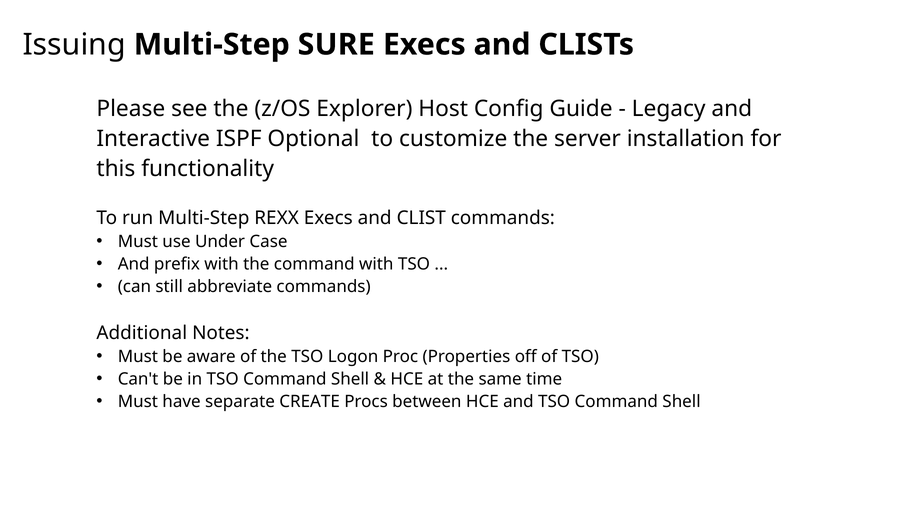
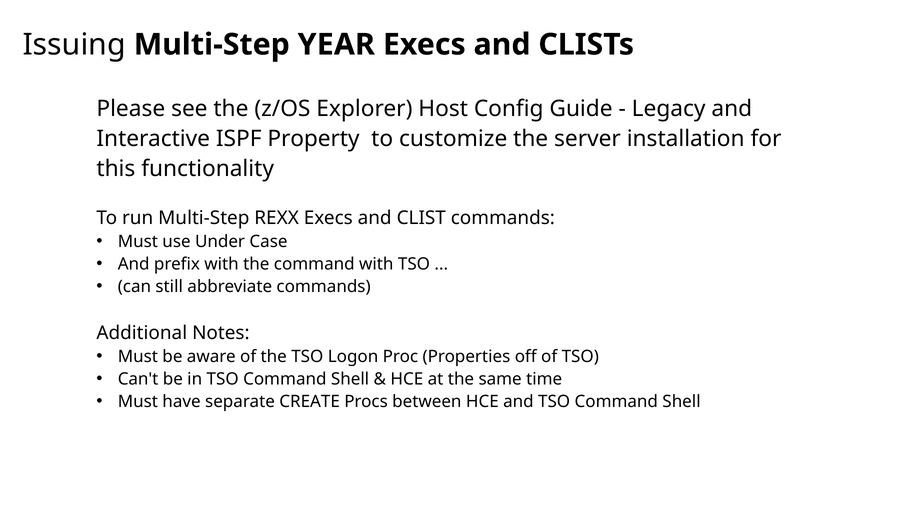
SURE: SURE -> YEAR (336, 45)
Optional: Optional -> Property (313, 139)
